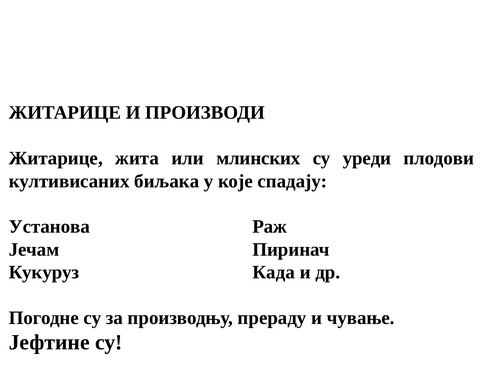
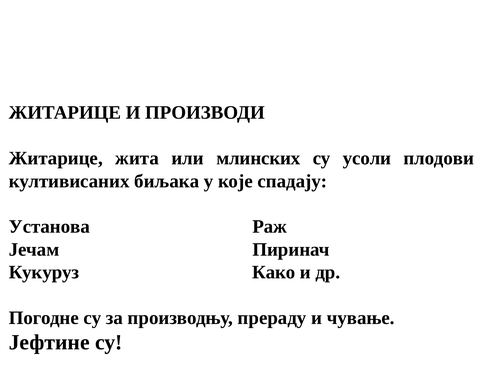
уреди: уреди -> усоли (367, 158)
Када: Када -> Како (274, 272)
